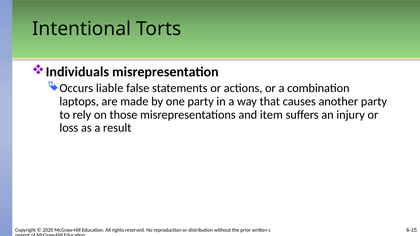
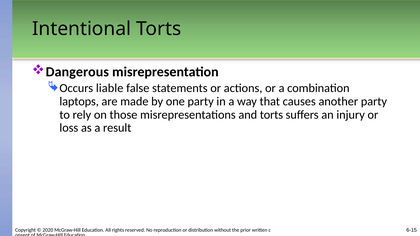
Individuals: Individuals -> Dangerous (77, 72)
and item: item -> torts (271, 115)
